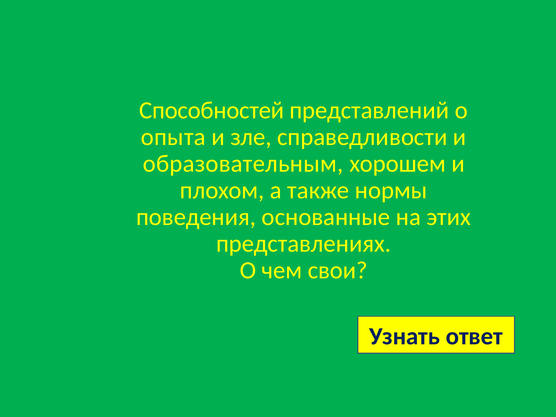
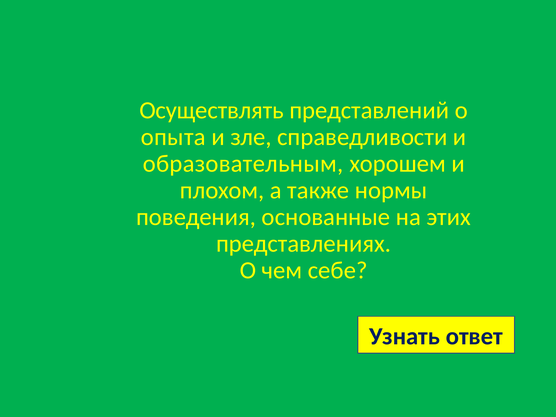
Способностей: Способностей -> Осуществлять (212, 110)
свои: свои -> себе (338, 270)
